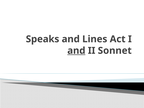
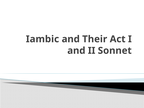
Speaks: Speaks -> Iambic (42, 39)
Lines: Lines -> Their (95, 39)
and underline: present -> none (76, 51)
